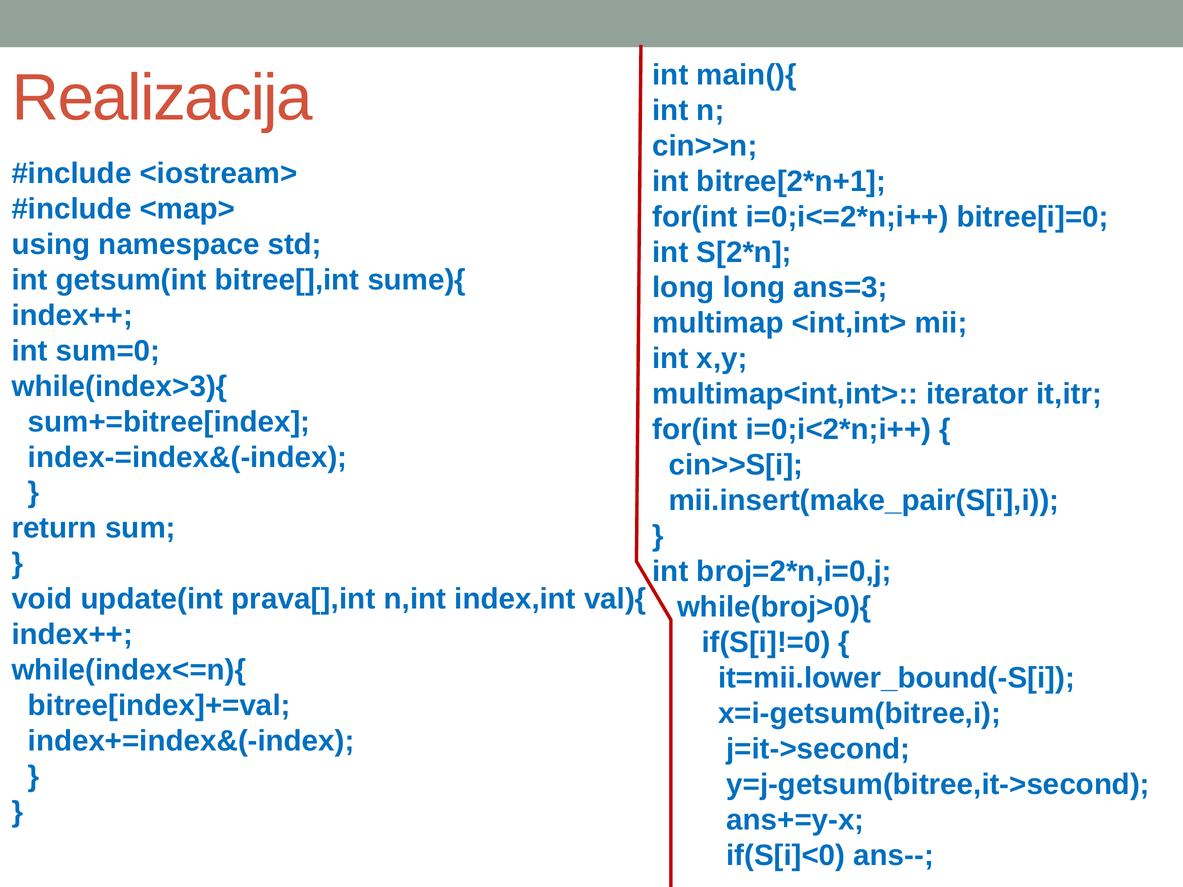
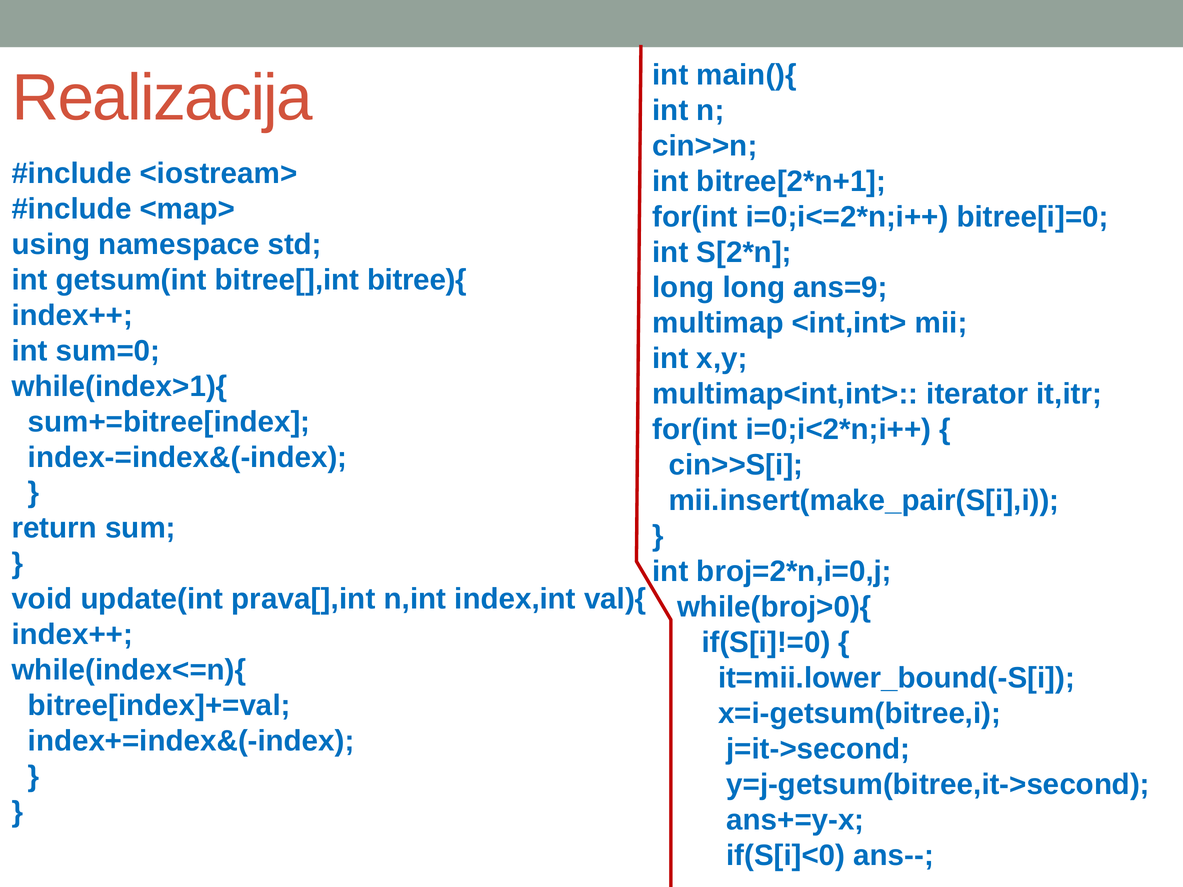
sume){: sume){ -> bitree){ (417, 280)
ans=3: ans=3 -> ans=9 (841, 288)
while(index>3){: while(index>3){ -> while(index>1){ (119, 386)
